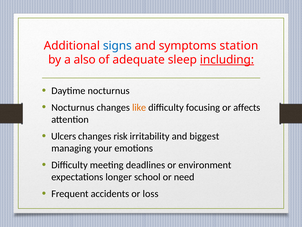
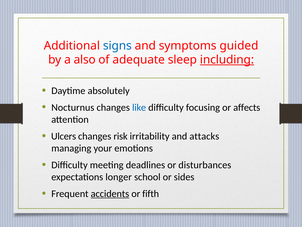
station: station -> guided (239, 46)
Daytime nocturnus: nocturnus -> absolutely (109, 91)
like colour: orange -> blue (139, 107)
biggest: biggest -> attacks (204, 136)
environment: environment -> disturbances (205, 165)
need: need -> sides (184, 177)
accidents underline: none -> present (110, 193)
loss: loss -> fifth (151, 193)
